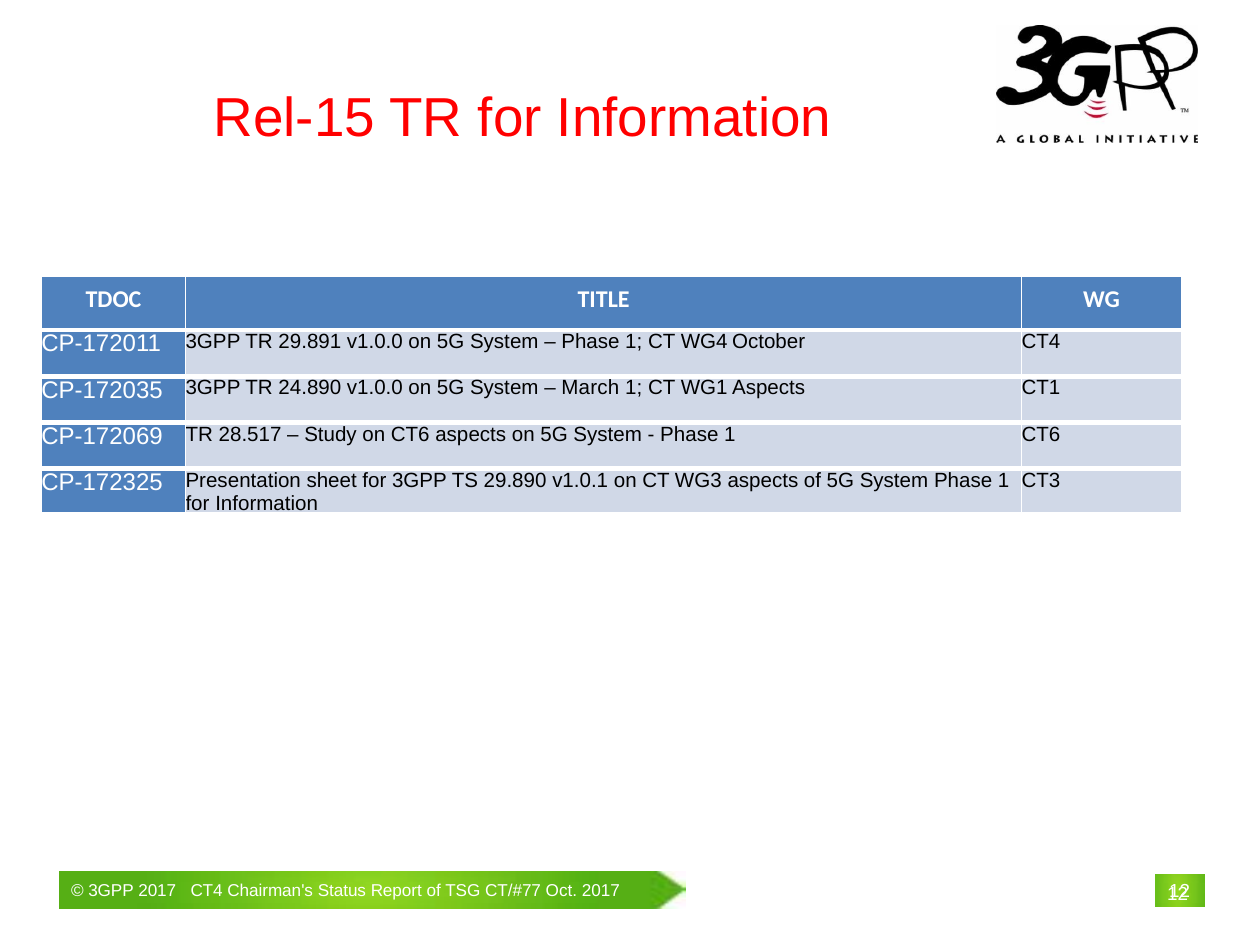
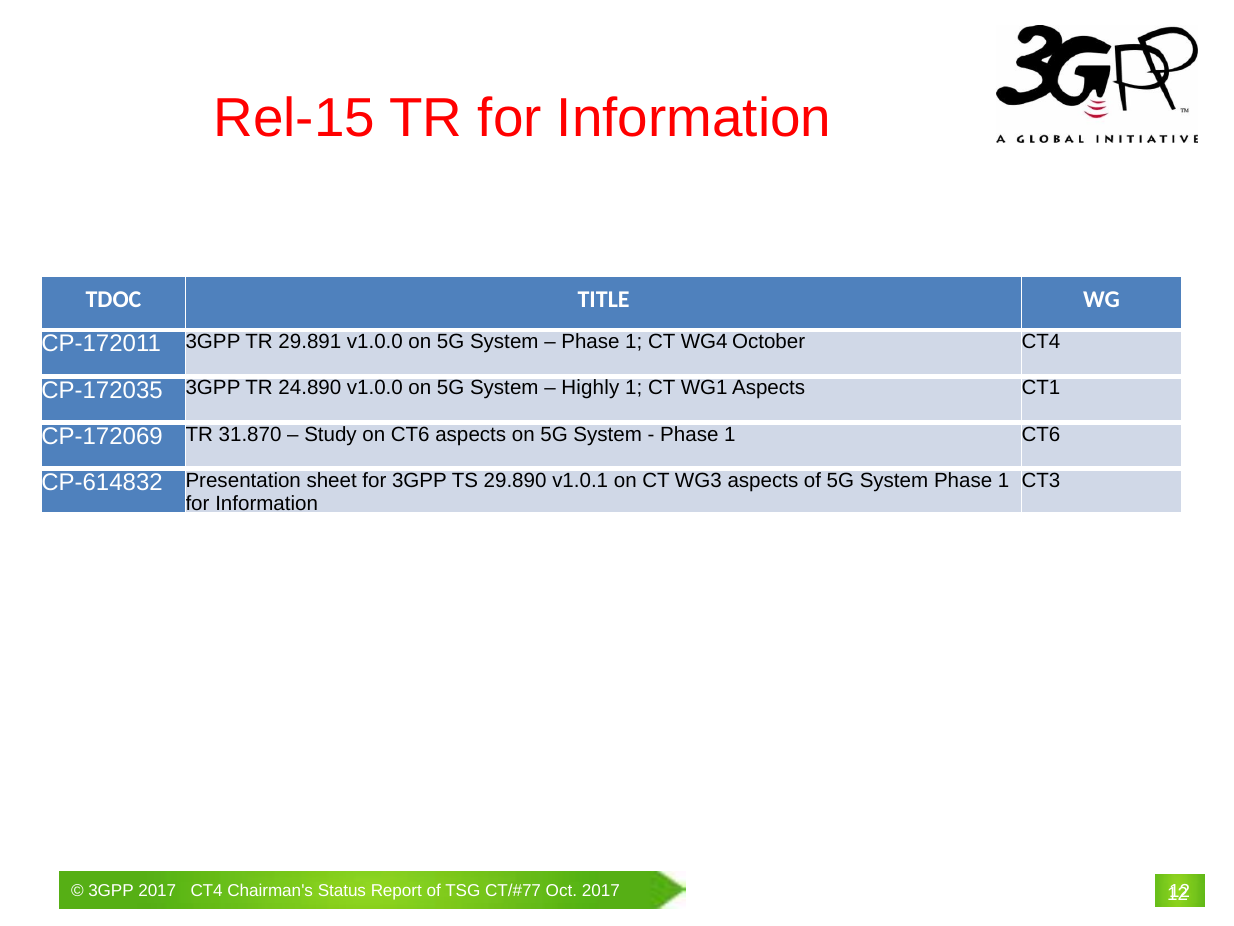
March: March -> Highly (590, 388)
28.517: 28.517 -> 31.870 (250, 434)
CP-172325: CP-172325 -> CP-614832 (102, 482)
